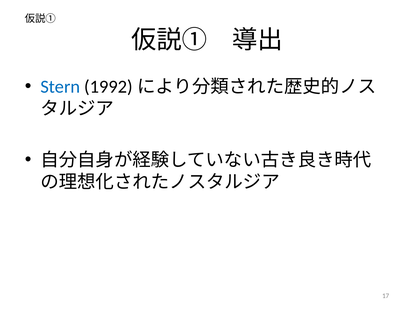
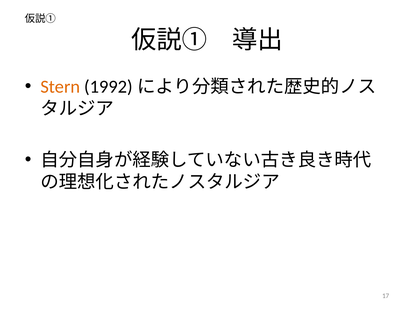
Stern colour: blue -> orange (60, 87)
